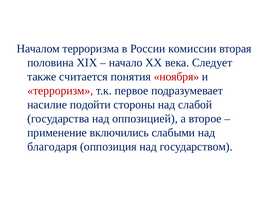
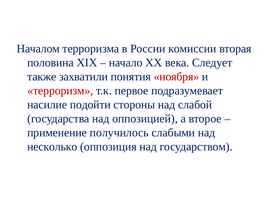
считается: считается -> захватили (83, 76)
включились: включились -> получилось (119, 132)
благодаря: благодаря -> несколько (52, 146)
